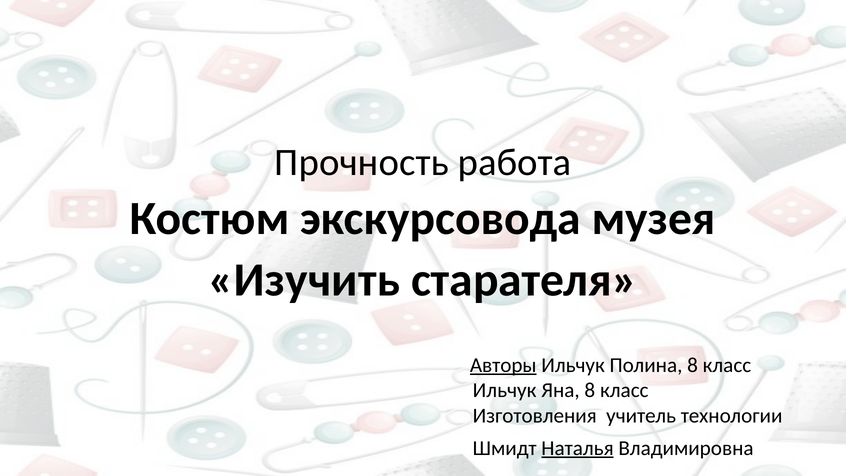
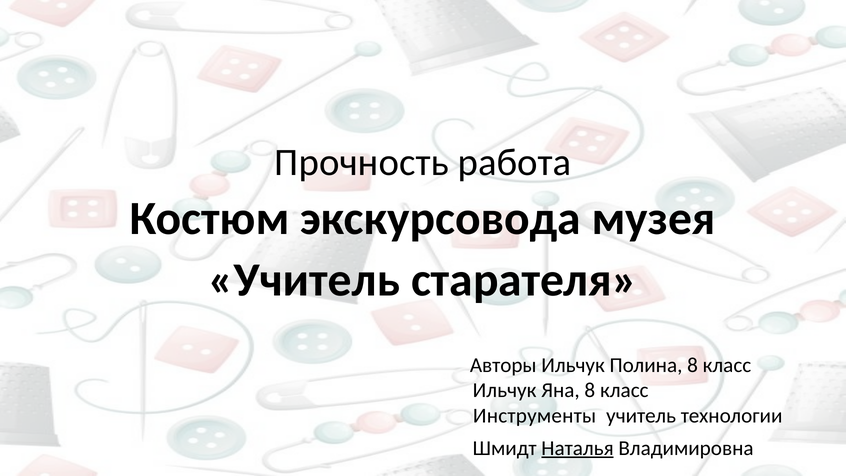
Изучить: Изучить -> Учитель (304, 280)
Авторы underline: present -> none (503, 365)
Изготовления: Изготовления -> Инструменты (535, 416)
